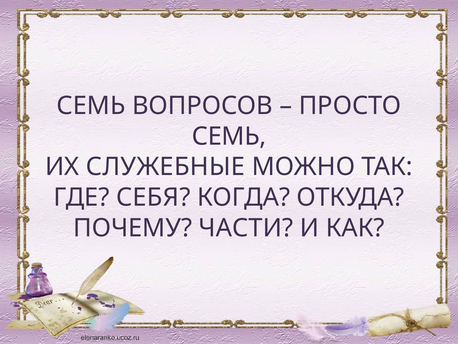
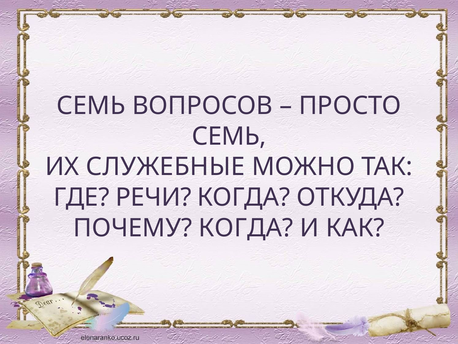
СЕБЯ: СЕБЯ -> РЕЧИ (153, 197)
ПОЧЕМУ ЧАСТИ: ЧАСТИ -> КОГДА (246, 228)
